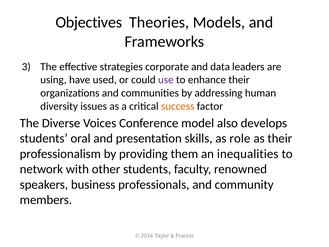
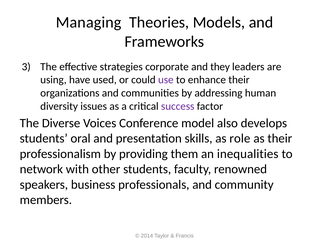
Objectives: Objectives -> Managing (89, 22)
data: data -> they (220, 67)
success colour: orange -> purple (178, 106)
